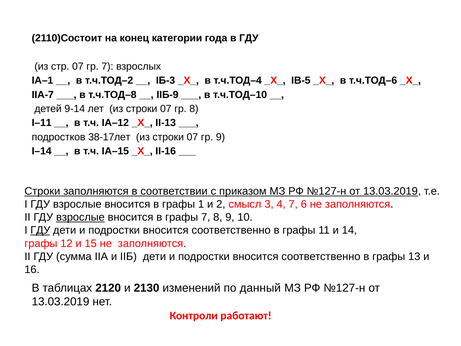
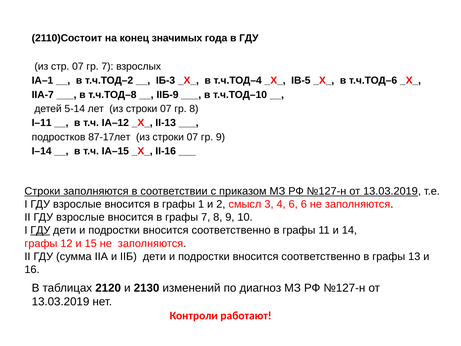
категории: категории -> значимых (177, 38)
9-14: 9-14 -> 5-14 (75, 109)
38-17лет: 38-17лет -> 87-17лет (109, 137)
4 7: 7 -> 6 (293, 204)
взрослые underline: present -> none (80, 217)
данный: данный -> диагноз (260, 288)
